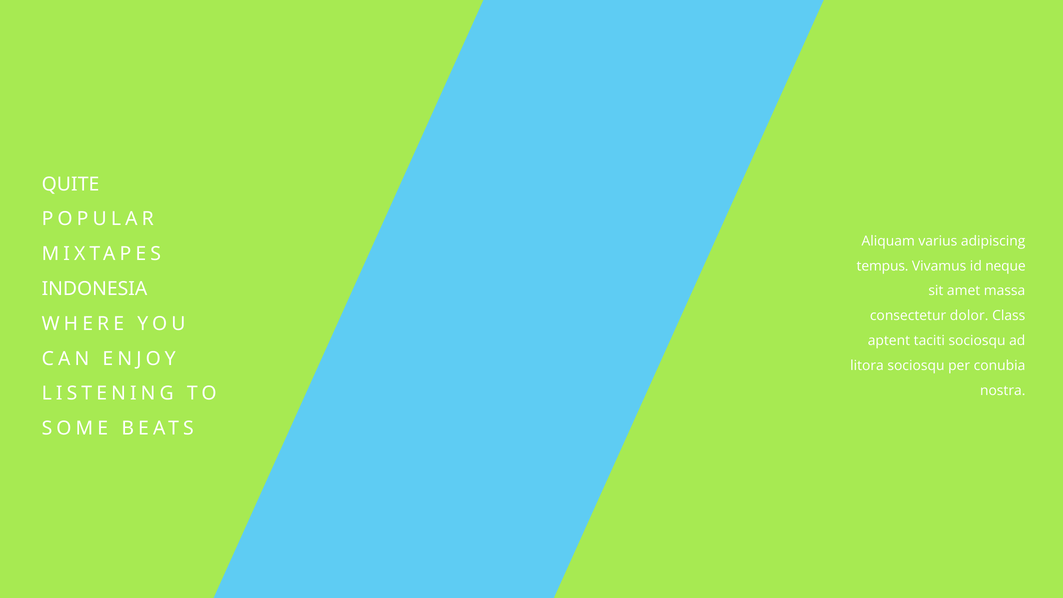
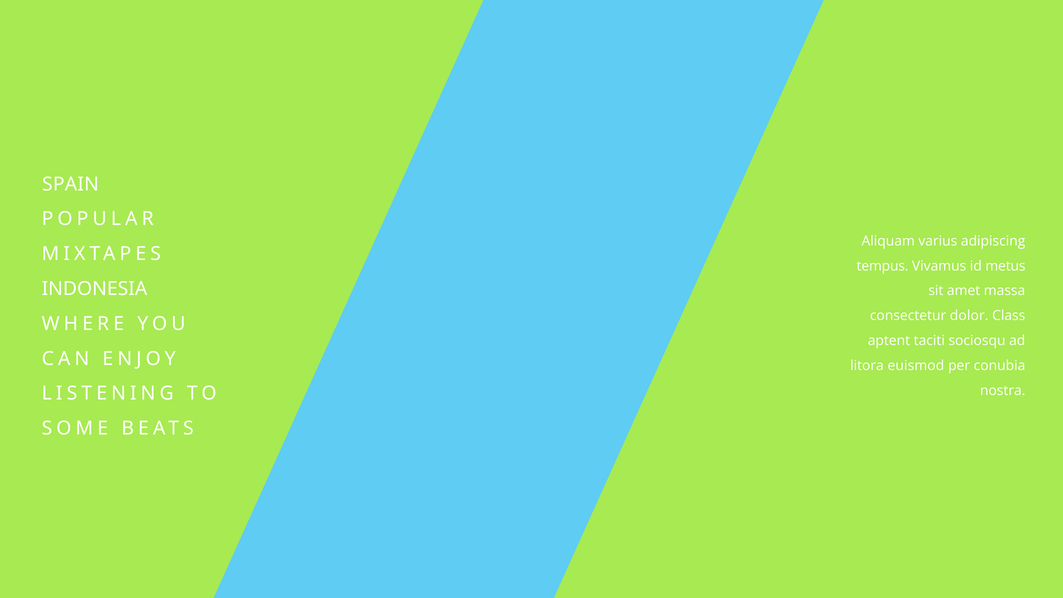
QUITE: QUITE -> SPAIN (70, 184)
neque: neque -> metus (1005, 266)
litora sociosqu: sociosqu -> euismod (916, 366)
